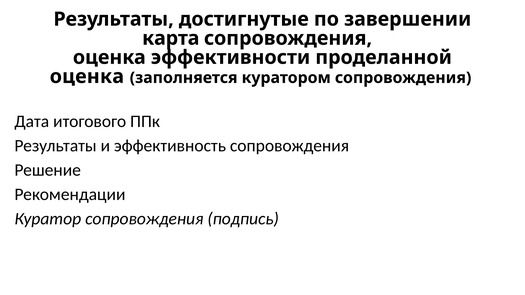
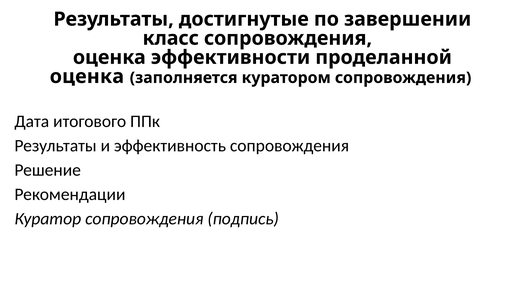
карта: карта -> класс (171, 38)
